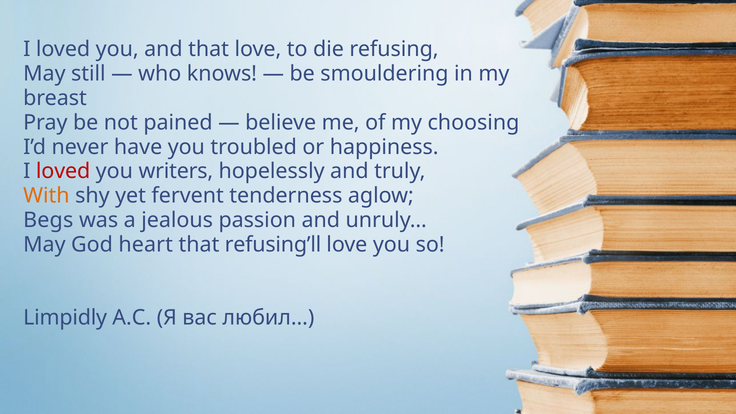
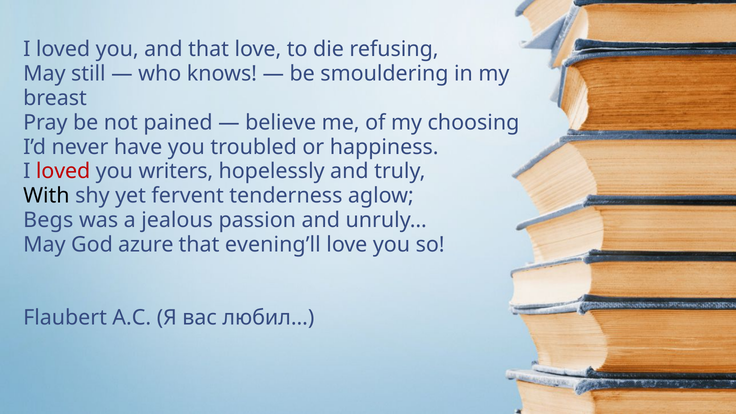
With colour: orange -> black (46, 196)
heart: heart -> azure (146, 245)
refusing’ll: refusing’ll -> evening’ll (273, 245)
Limpidly: Limpidly -> Flaubert (65, 318)
